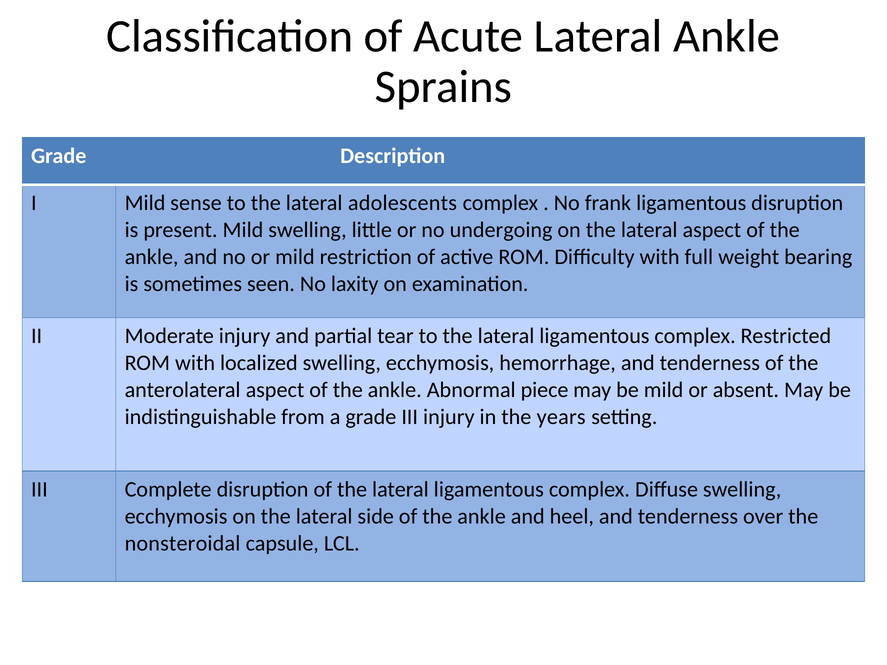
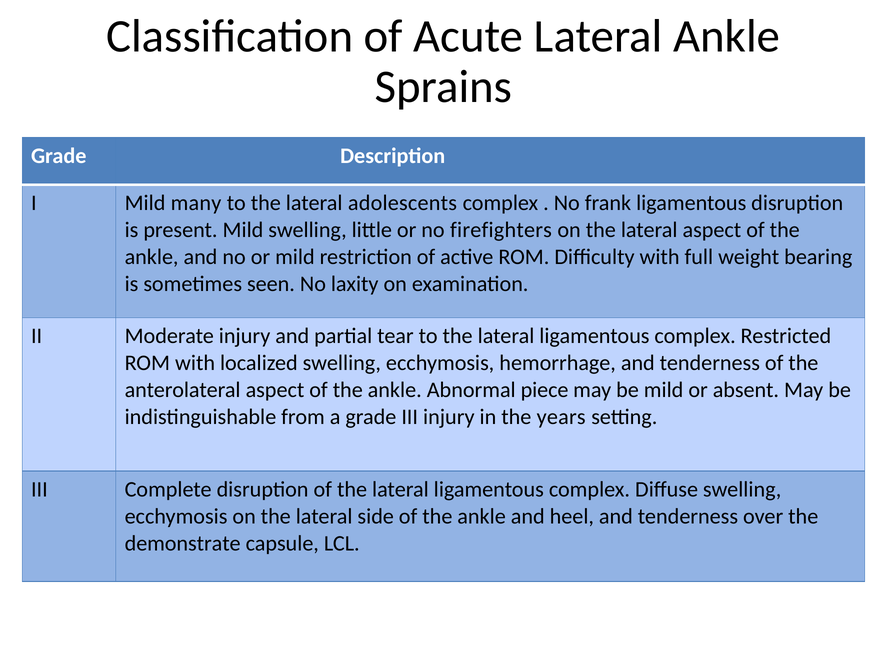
sense: sense -> many (196, 203)
undergoing: undergoing -> firefighters (501, 230)
nonsteroidal: nonsteroidal -> demonstrate (183, 544)
